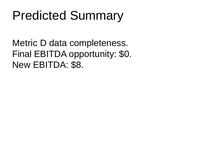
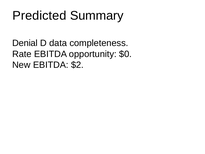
Metric: Metric -> Denial (25, 43)
Final: Final -> Rate (22, 54)
$8: $8 -> $2 (77, 65)
